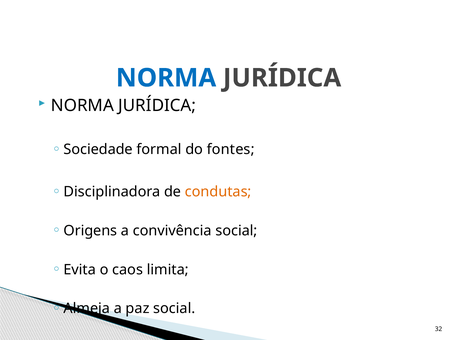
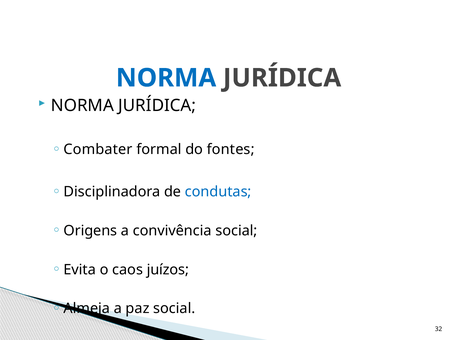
Sociedade: Sociedade -> Combater (98, 149)
condutas colour: orange -> blue (218, 192)
limita: limita -> juízos (168, 269)
